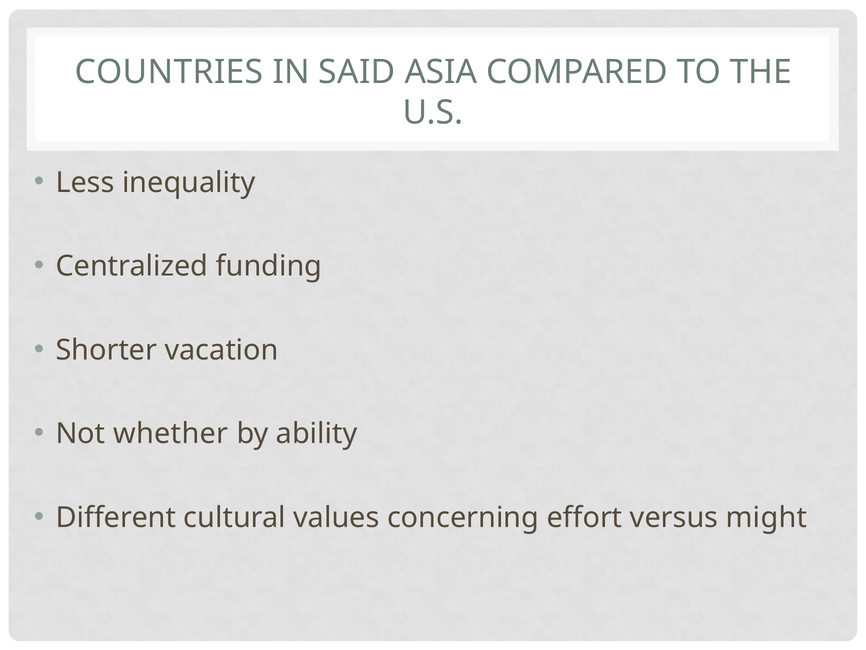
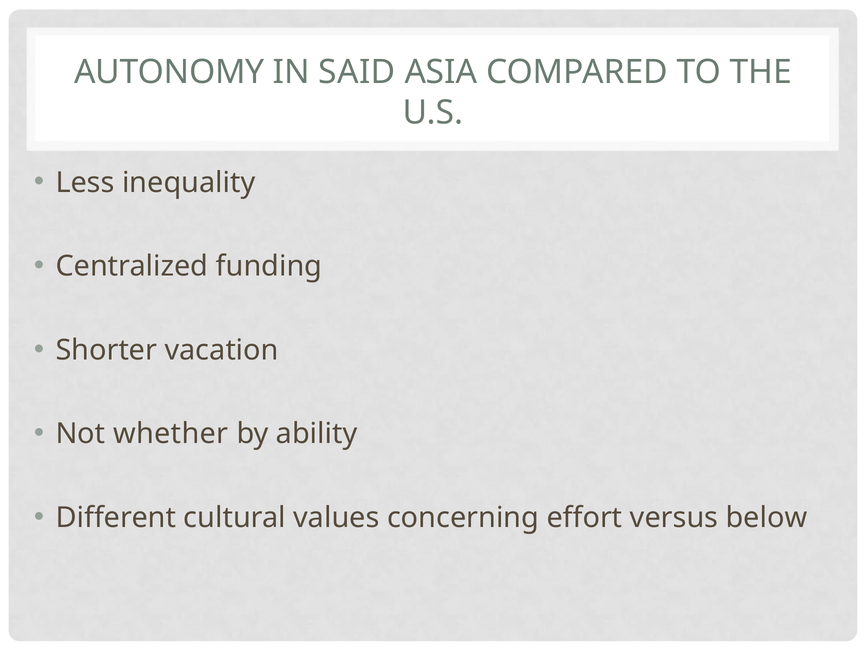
COUNTRIES: COUNTRIES -> AUTONOMY (169, 72)
might: might -> below (767, 517)
